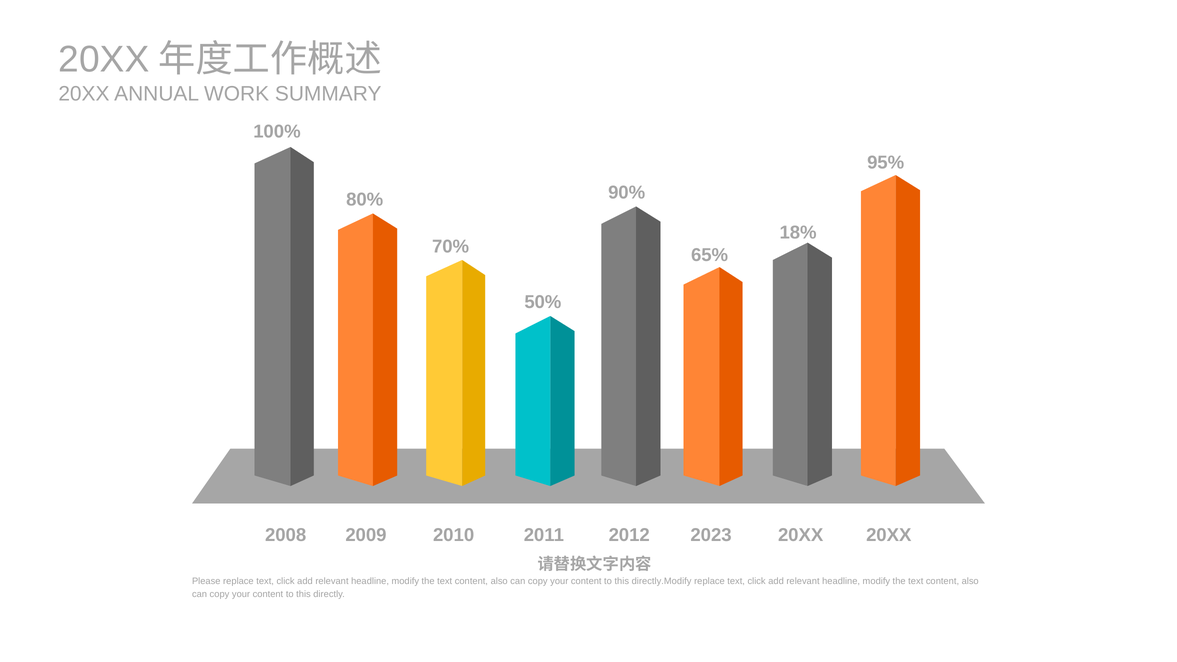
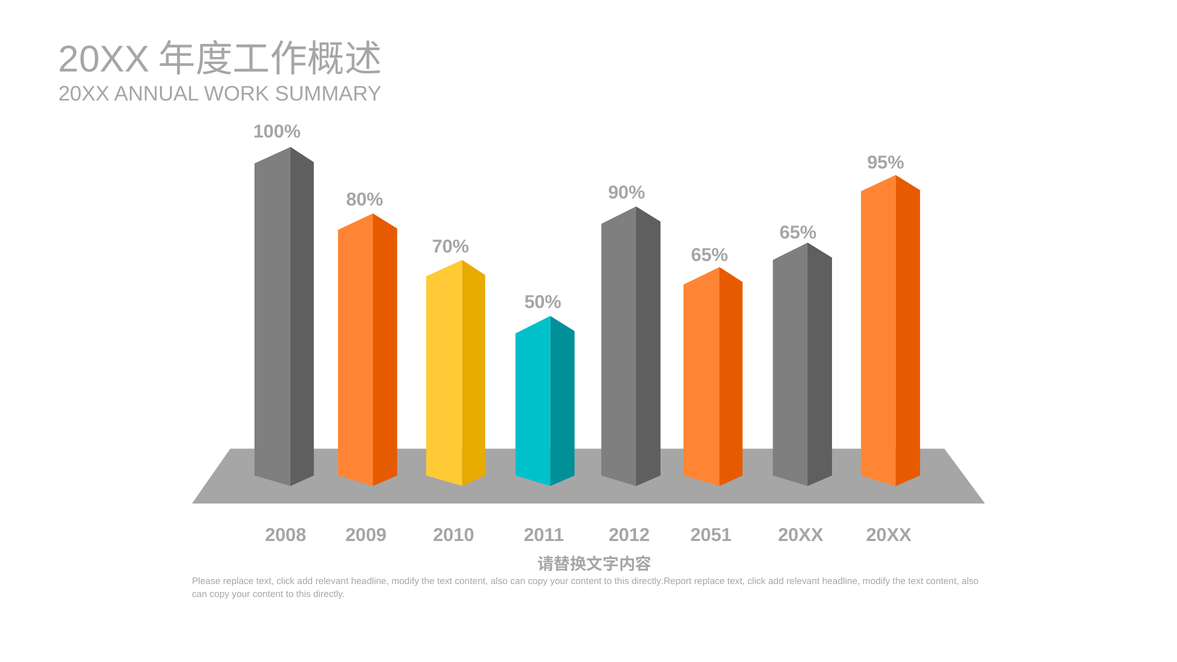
18%: 18% -> 65% (798, 232)
2023: 2023 -> 2051 (711, 535)
directly.Modify: directly.Modify -> directly.Report (662, 581)
